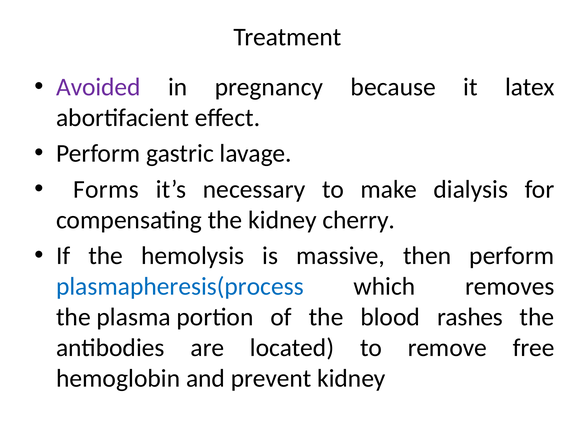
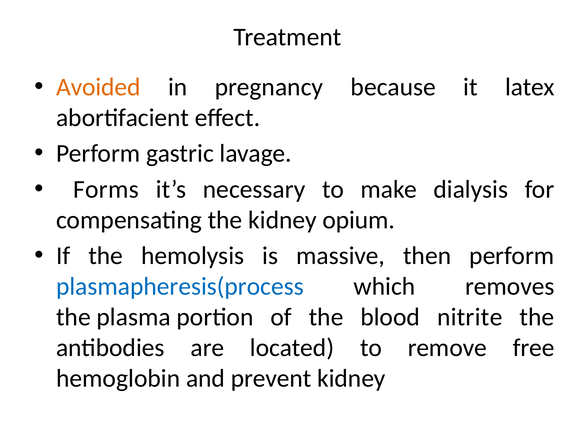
Avoided colour: purple -> orange (98, 87)
cherry: cherry -> opium (359, 220)
rashes: rashes -> nitrite (470, 317)
